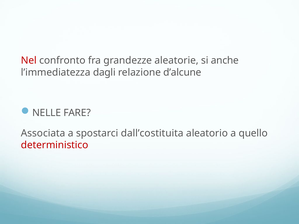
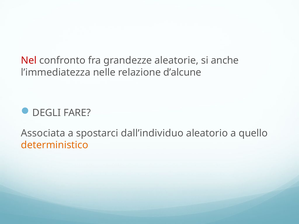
dagli: dagli -> nelle (104, 72)
NELLE: NELLE -> DEGLI (47, 113)
dall’costituita: dall’costituita -> dall’individuo (152, 133)
deterministico colour: red -> orange (55, 145)
